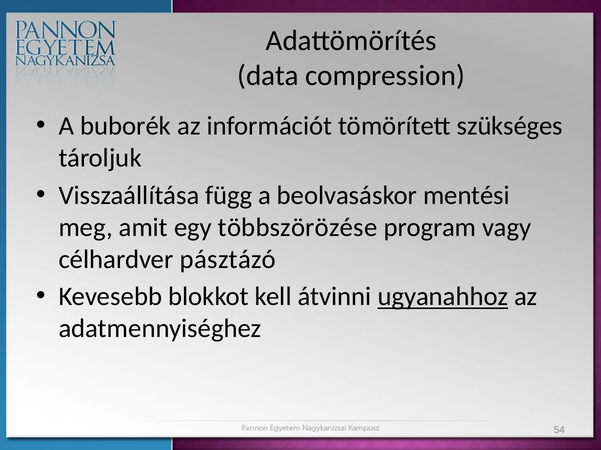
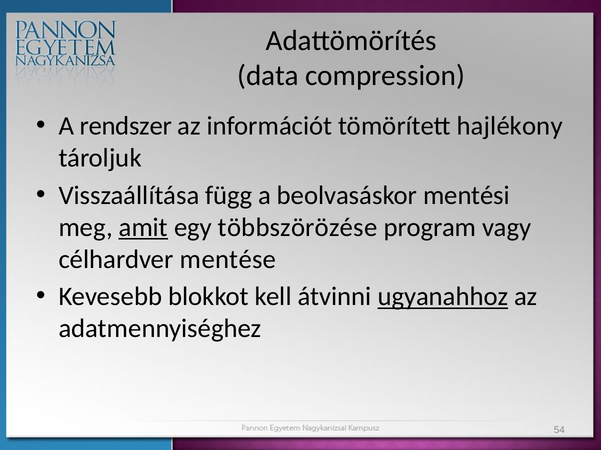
buborék: buborék -> rendszer (126, 126)
szükséges: szükséges -> hajlékony (510, 126)
amit underline: none -> present (143, 228)
pásztázó: pásztázó -> mentése (228, 260)
